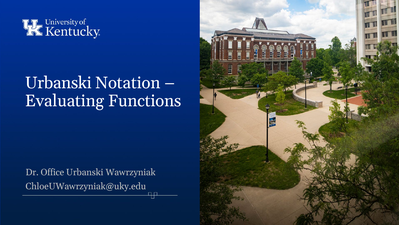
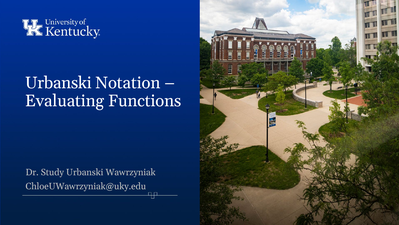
Office: Office -> Study (52, 172)
